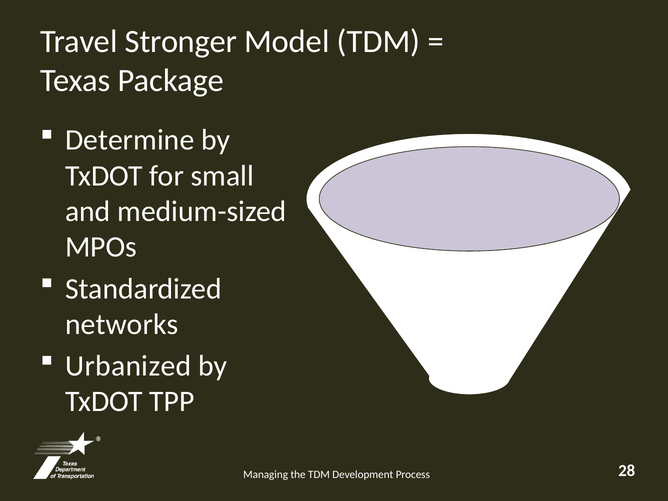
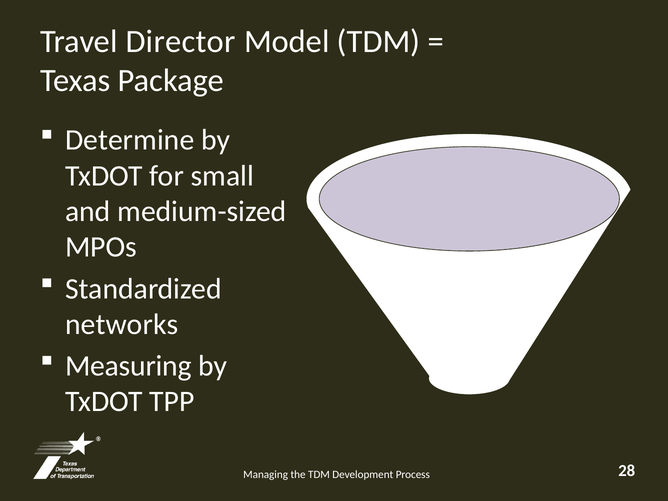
Stronger: Stronger -> Director (181, 42)
Urbanized: Urbanized -> Measuring (128, 366)
